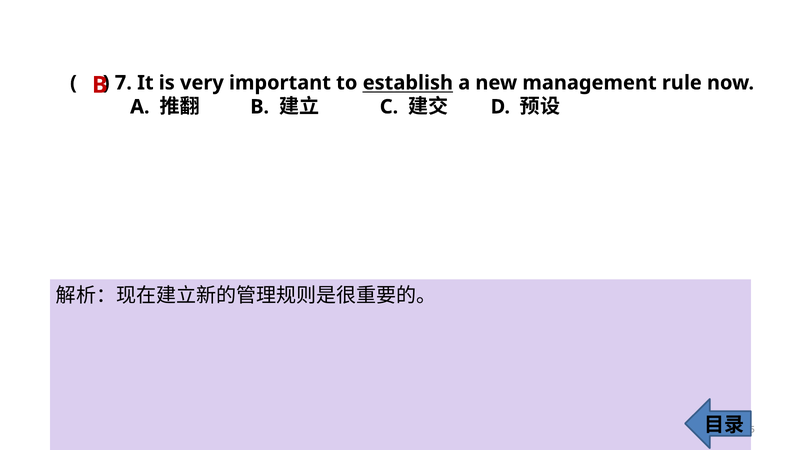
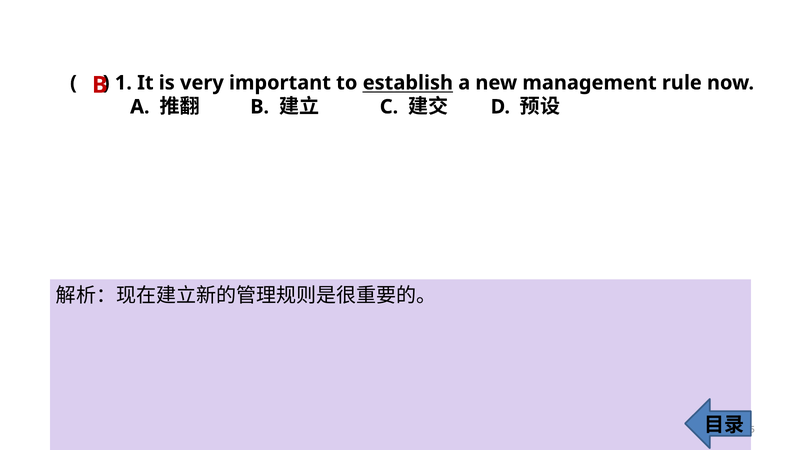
7: 7 -> 1 (123, 83)
